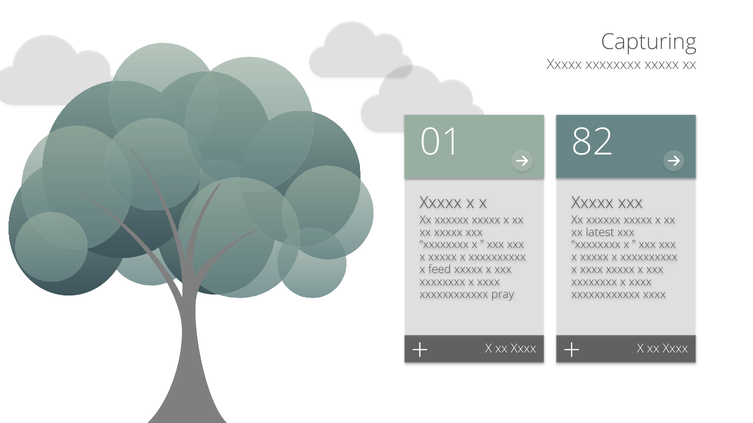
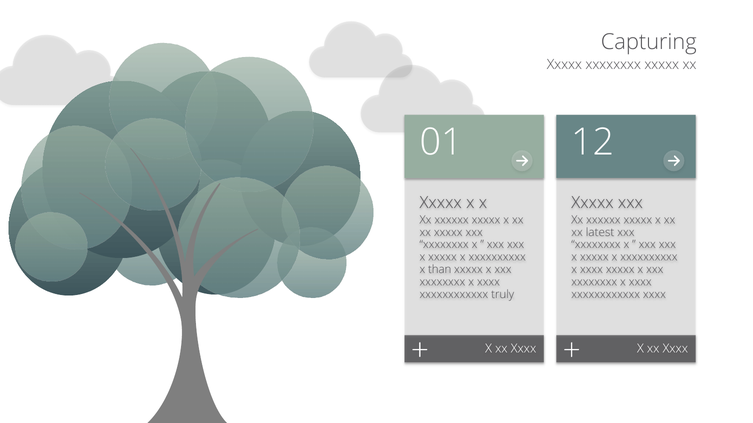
82: 82 -> 12 (593, 143)
feed: feed -> than (440, 270)
pray: pray -> truly (503, 295)
